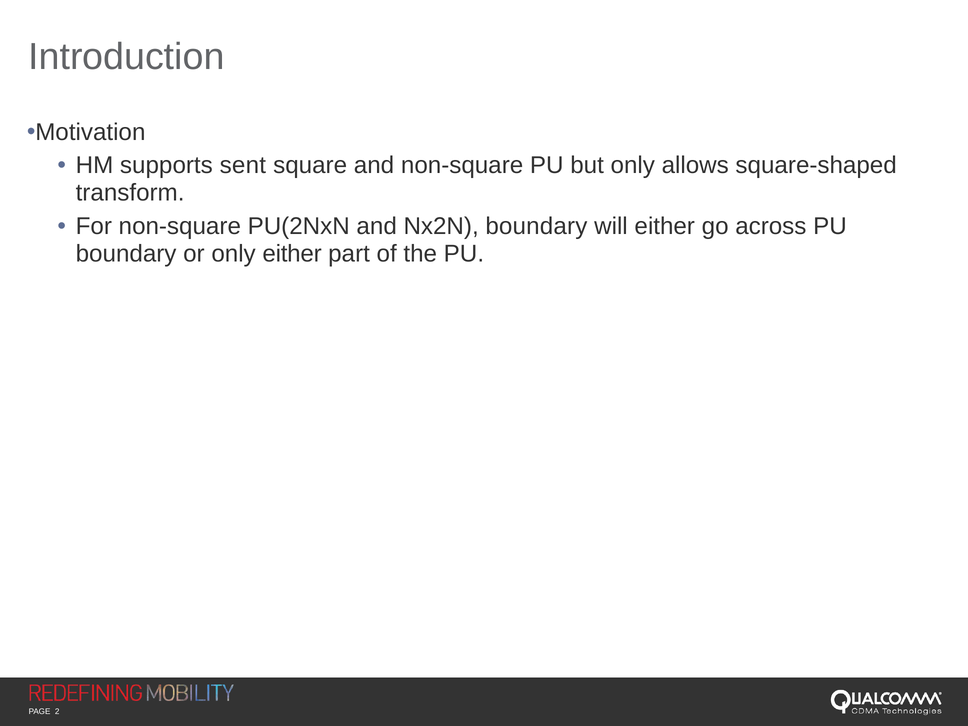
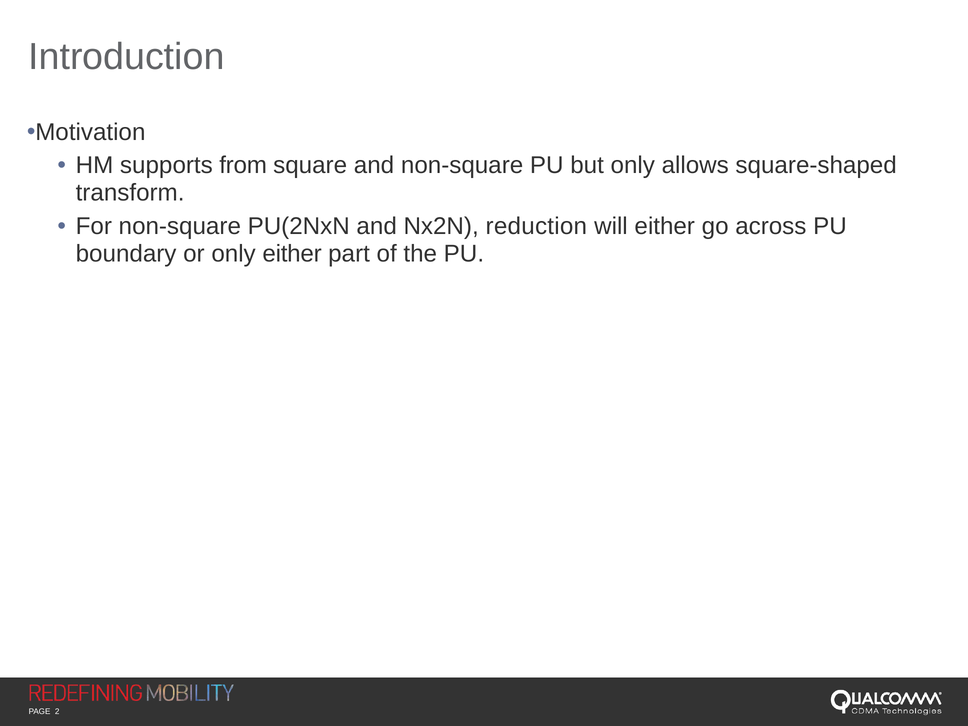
sent: sent -> from (243, 165)
Nx2N boundary: boundary -> reduction (536, 226)
